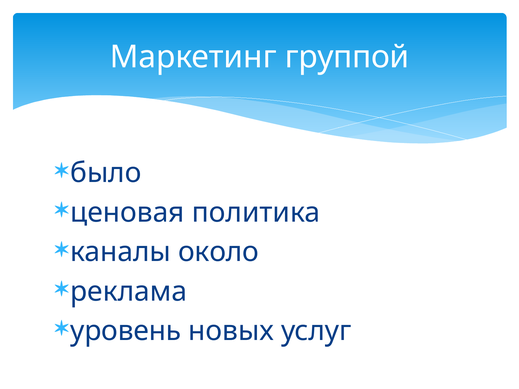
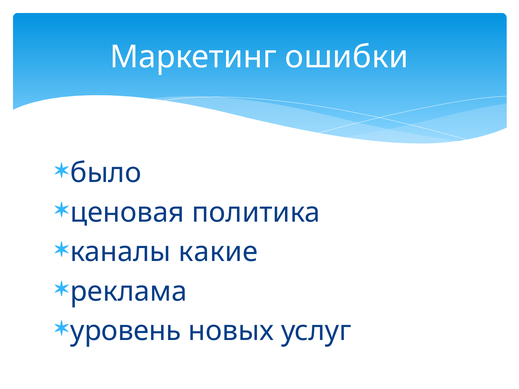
группой: группой -> ошибки (347, 57)
около: около -> какие (218, 252)
